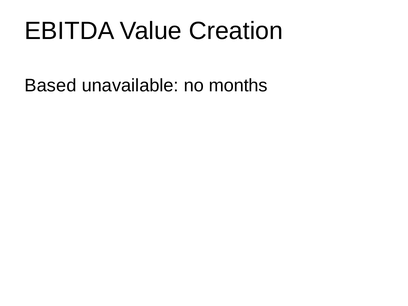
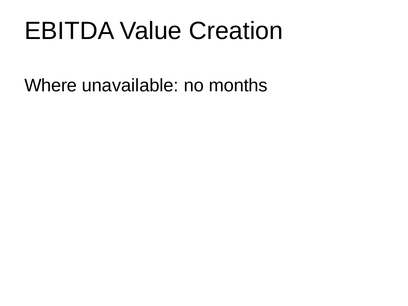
Based: Based -> Where (51, 86)
